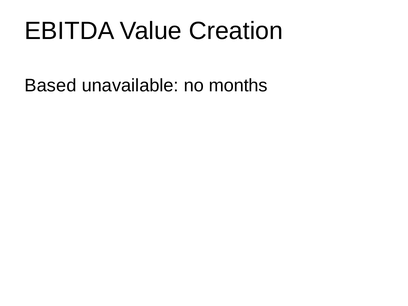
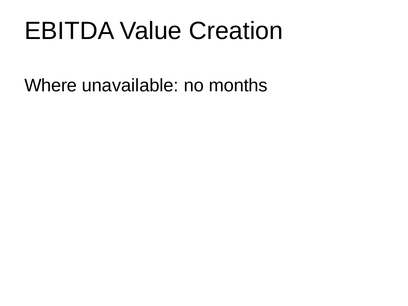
Based: Based -> Where (51, 86)
